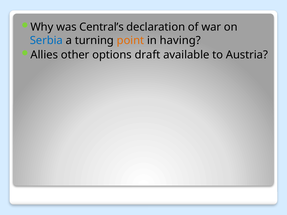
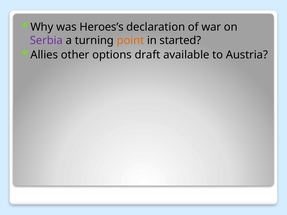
Central’s: Central’s -> Heroes’s (102, 27)
Serbia colour: blue -> purple (46, 40)
having: having -> started (180, 40)
